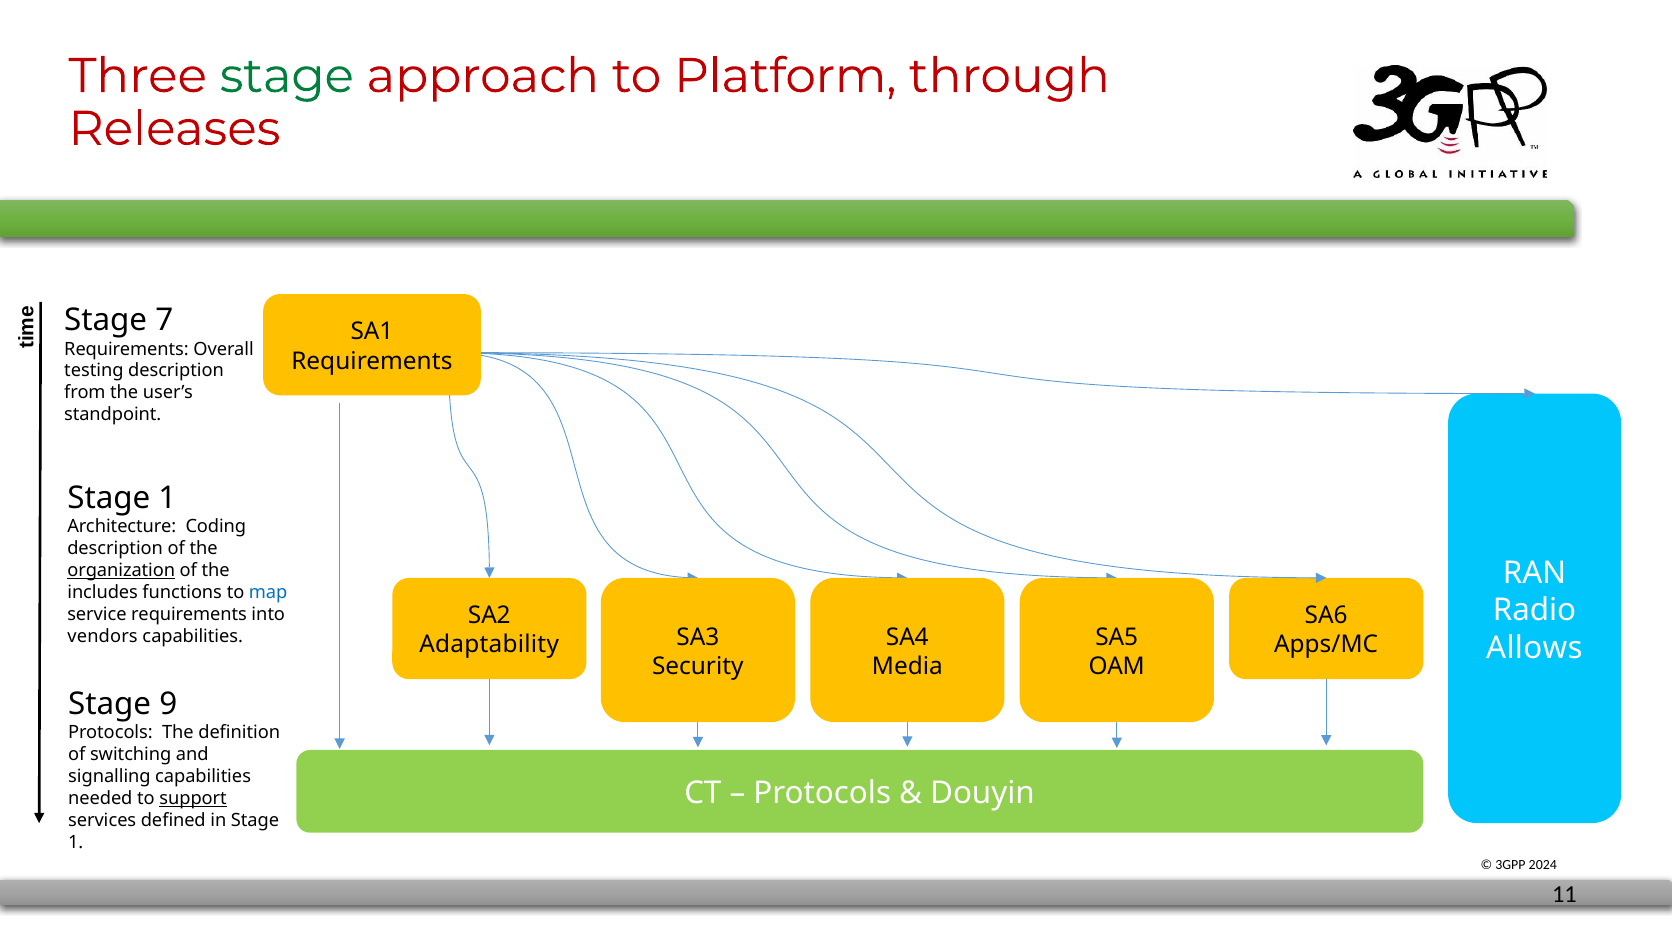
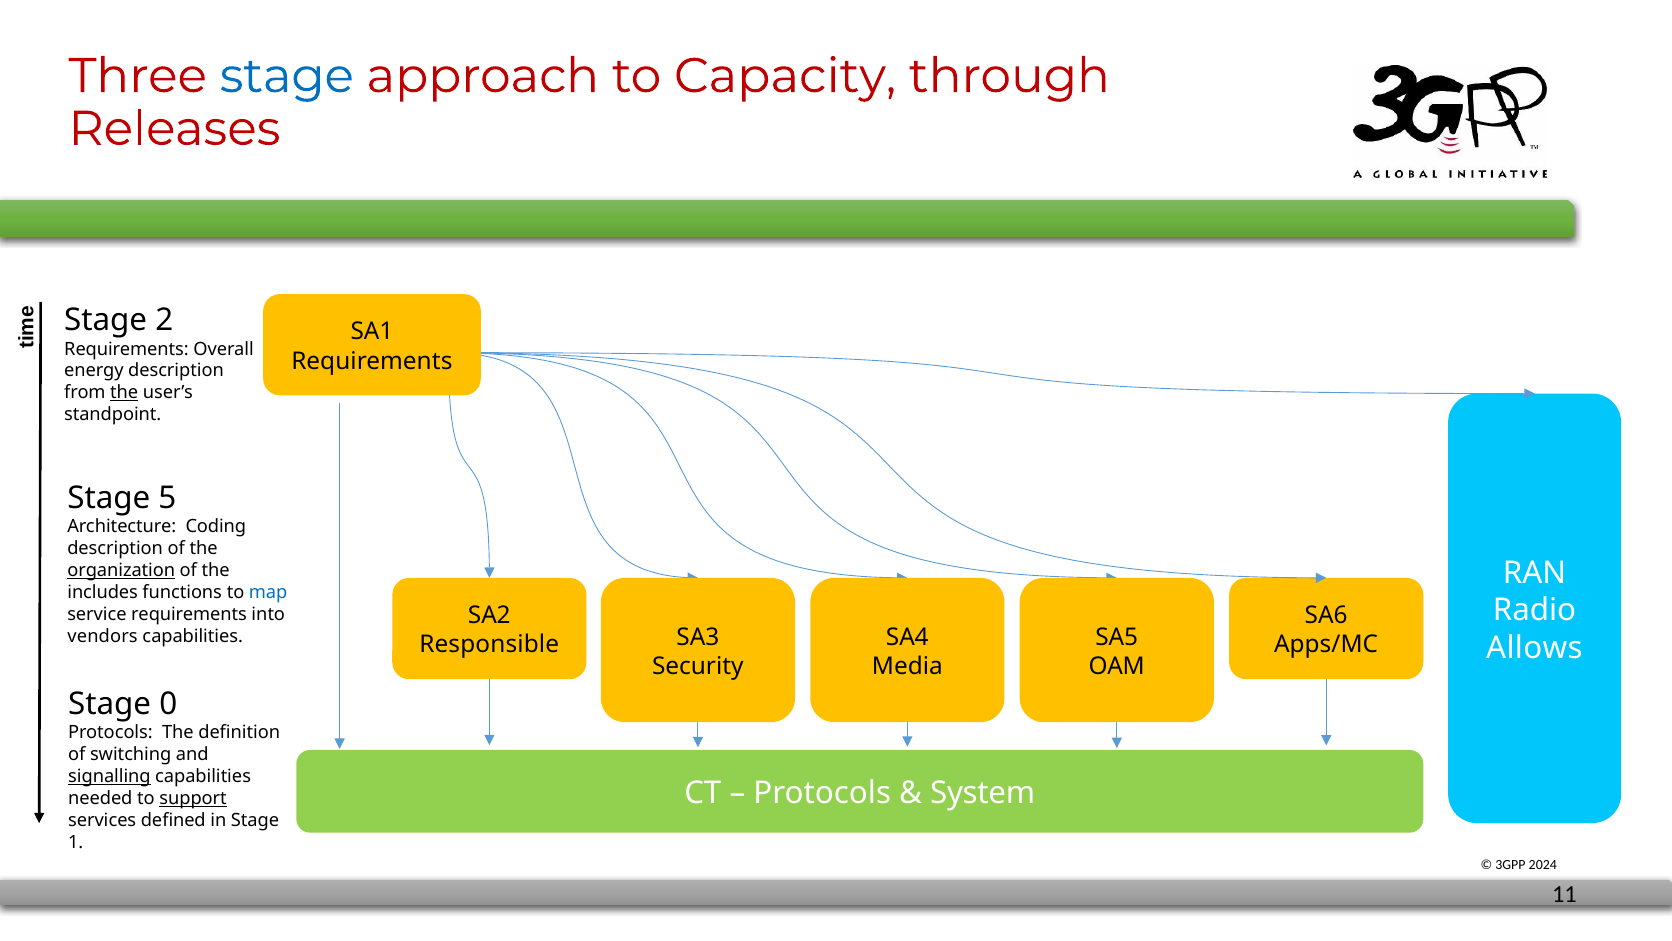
stage colour: green -> blue (287, 76)
Platform: Platform -> Capacity (785, 76)
7: 7 -> 2 (164, 320)
testing: testing -> energy (94, 371)
the underline: none -> present (124, 393)
1: 1 -> 5 (167, 498)
Adaptability: Adaptability -> Responsible (489, 645)
9: 9 -> 0 (168, 704)
signalling underline: none -> present (109, 776)
Douyin: Douyin -> System (983, 793)
